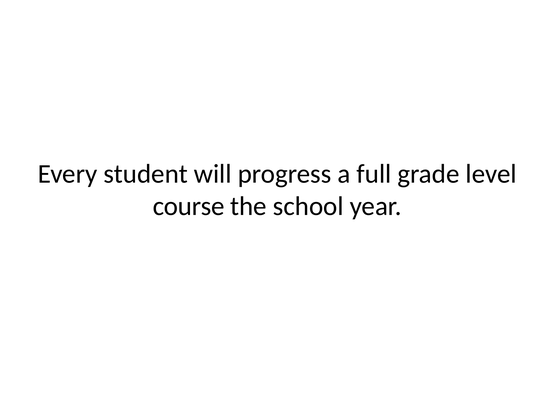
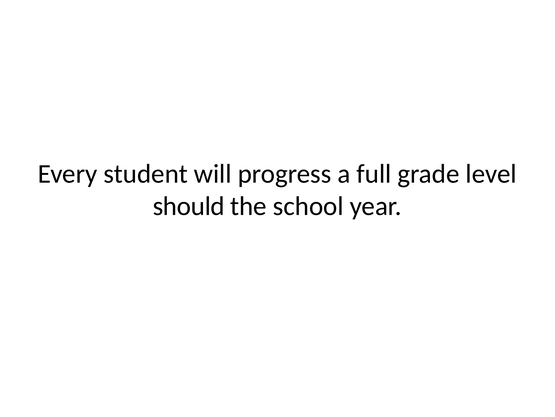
course: course -> should (189, 206)
